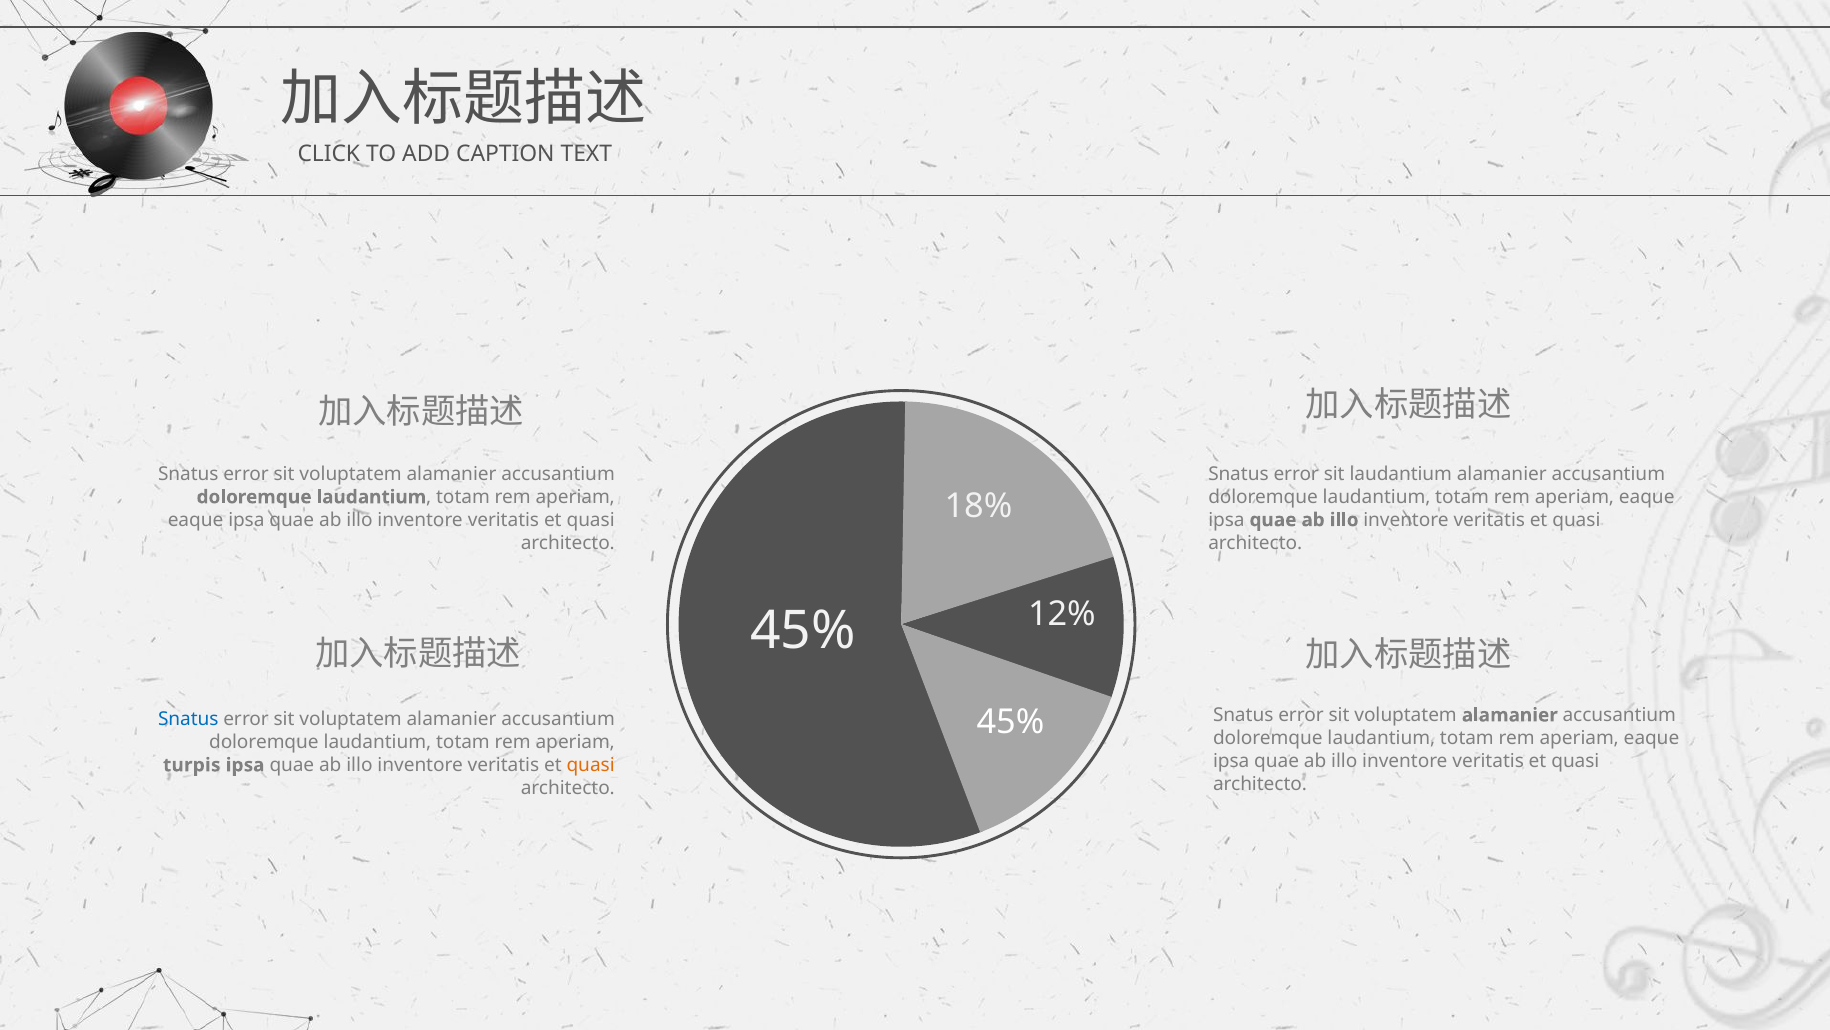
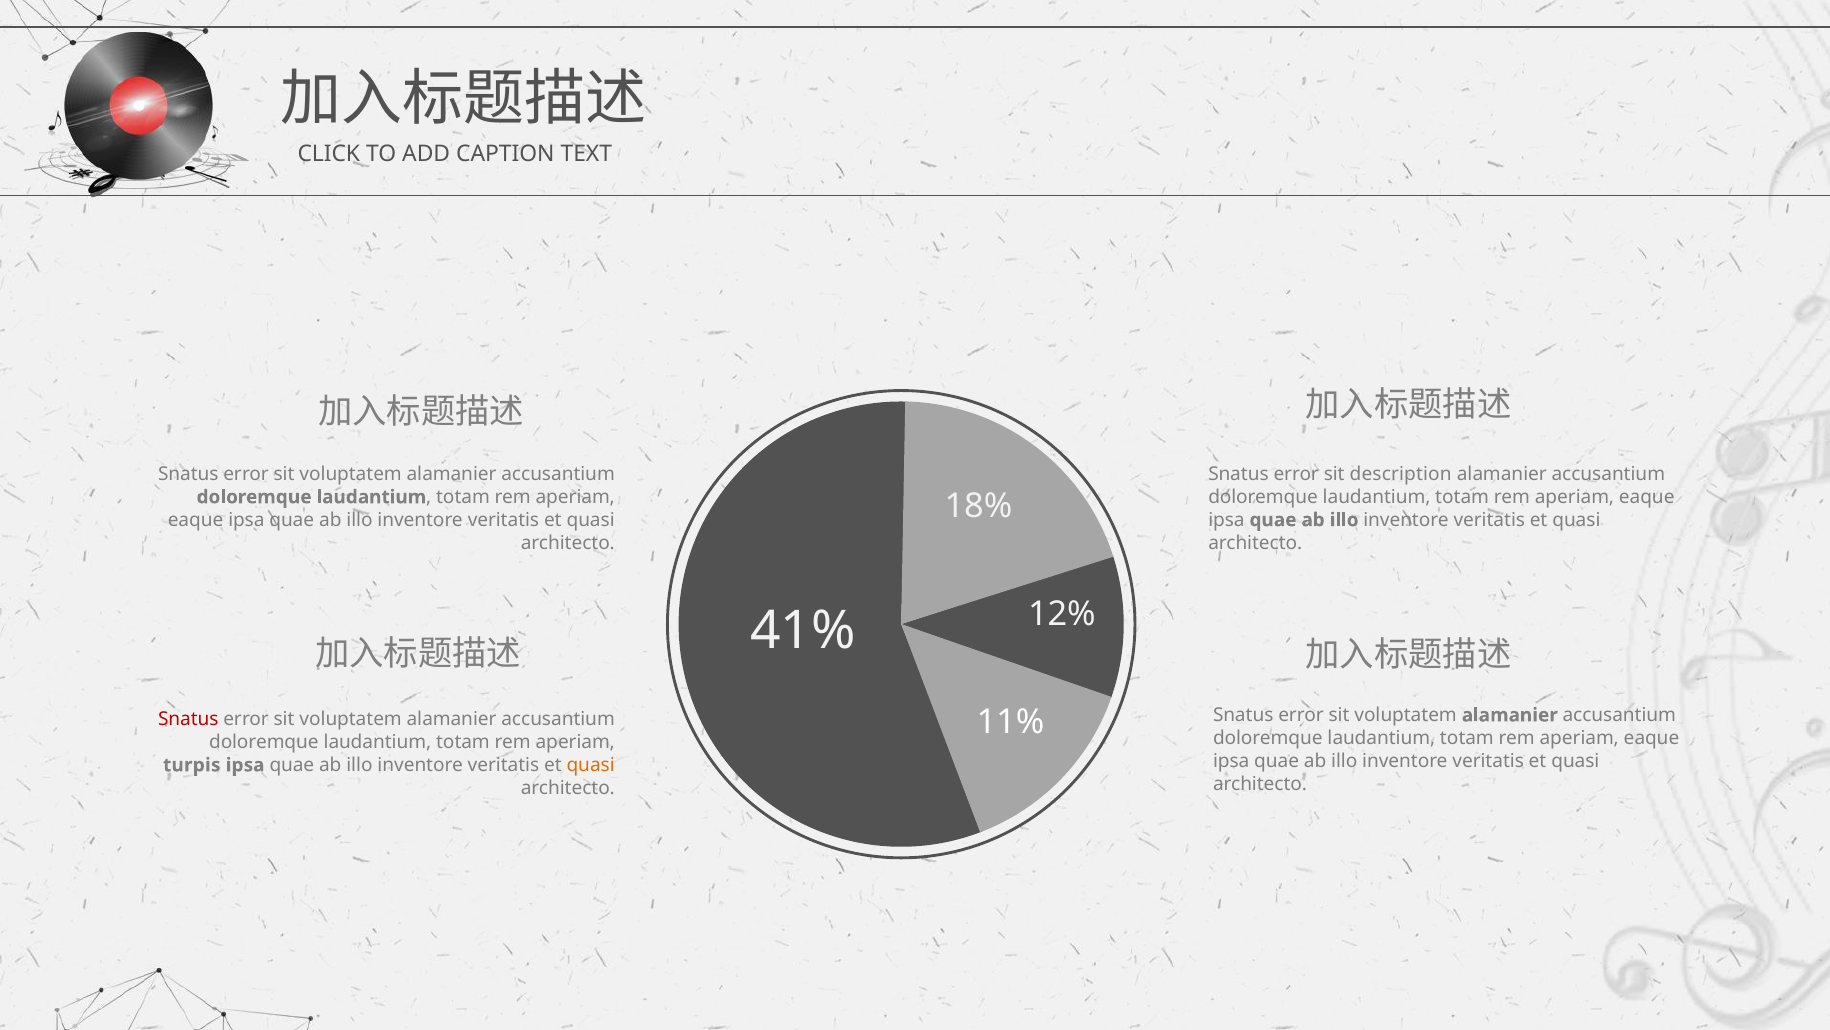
sit laudantium: laudantium -> description (1401, 474)
45%: 45% -> 41% (803, 630)
45%: 45% -> 11% (1010, 722)
Snatus colour: blue -> red (188, 719)
